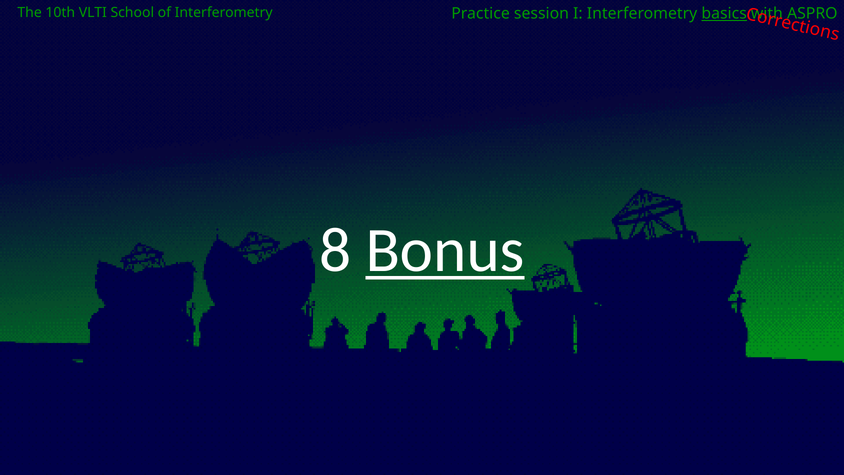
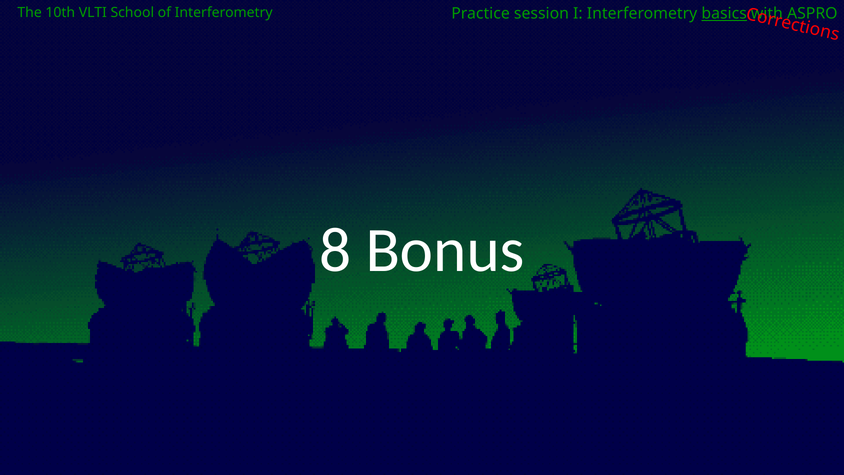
Bonus underline: present -> none (445, 250)
